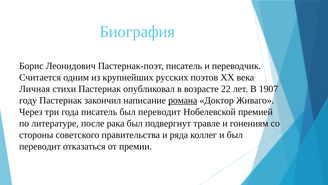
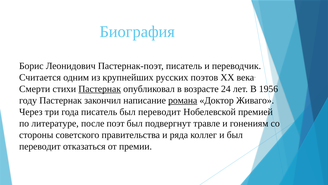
Личная: Личная -> Смерти (35, 89)
Пастернак underline: none -> present (100, 89)
22: 22 -> 24 (226, 89)
1907: 1907 -> 1956 (268, 89)
рака: рака -> поэт (116, 123)
